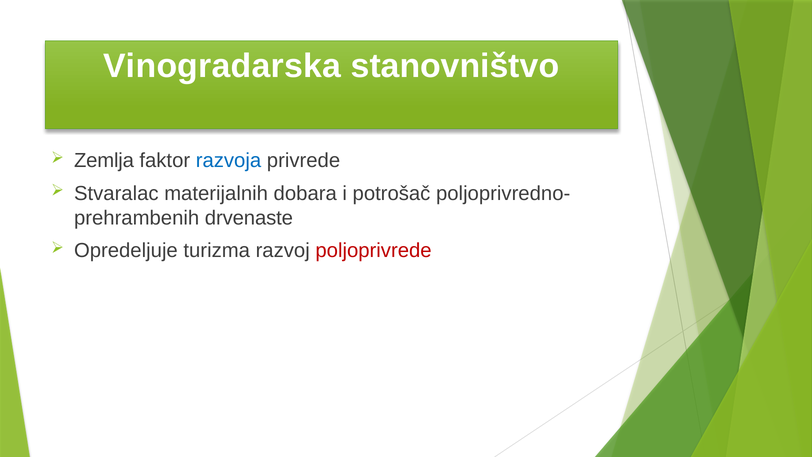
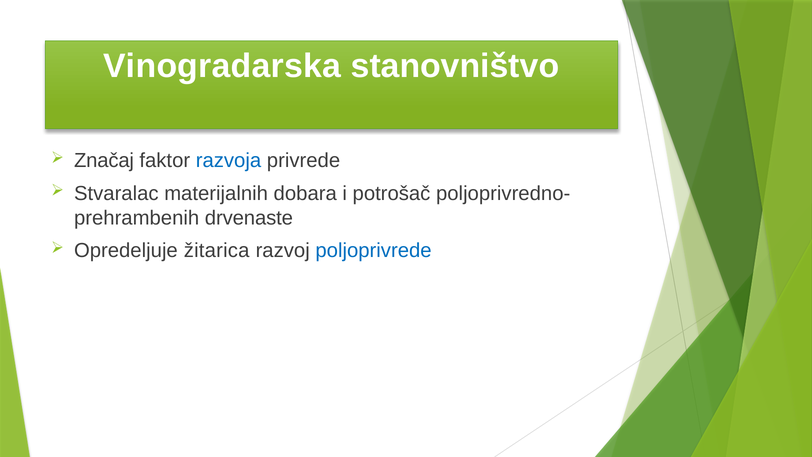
Zemlja: Zemlja -> Značaj (104, 161)
turizma: turizma -> žitarica (217, 251)
poljoprivrede colour: red -> blue (374, 251)
